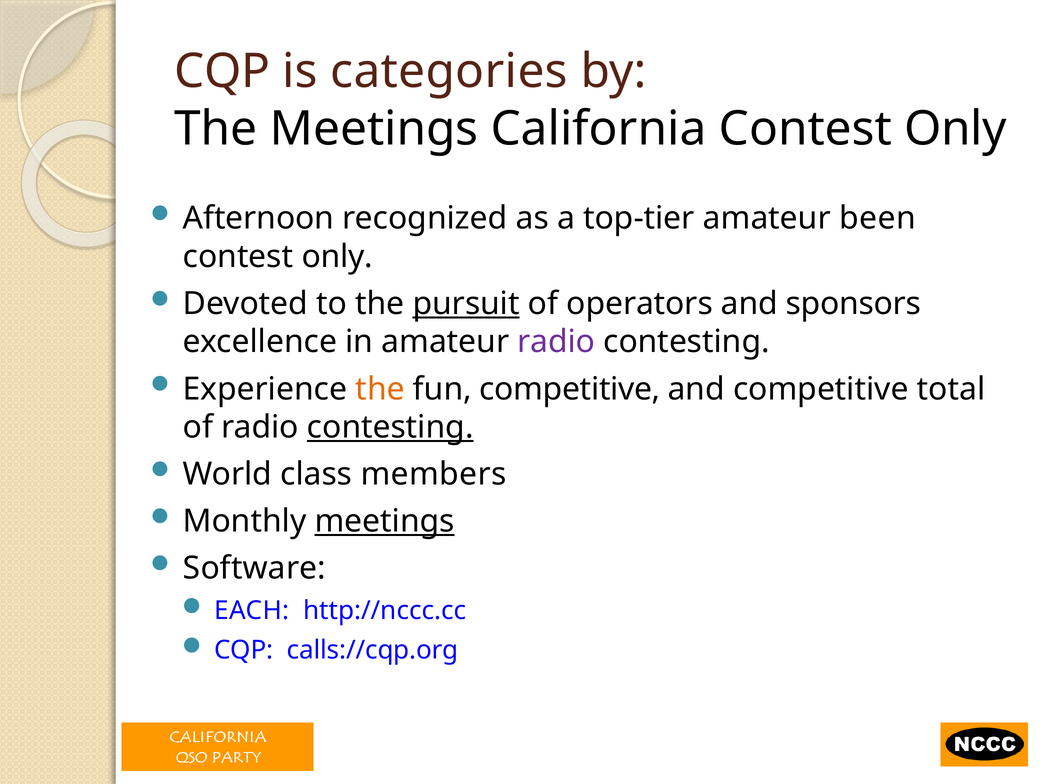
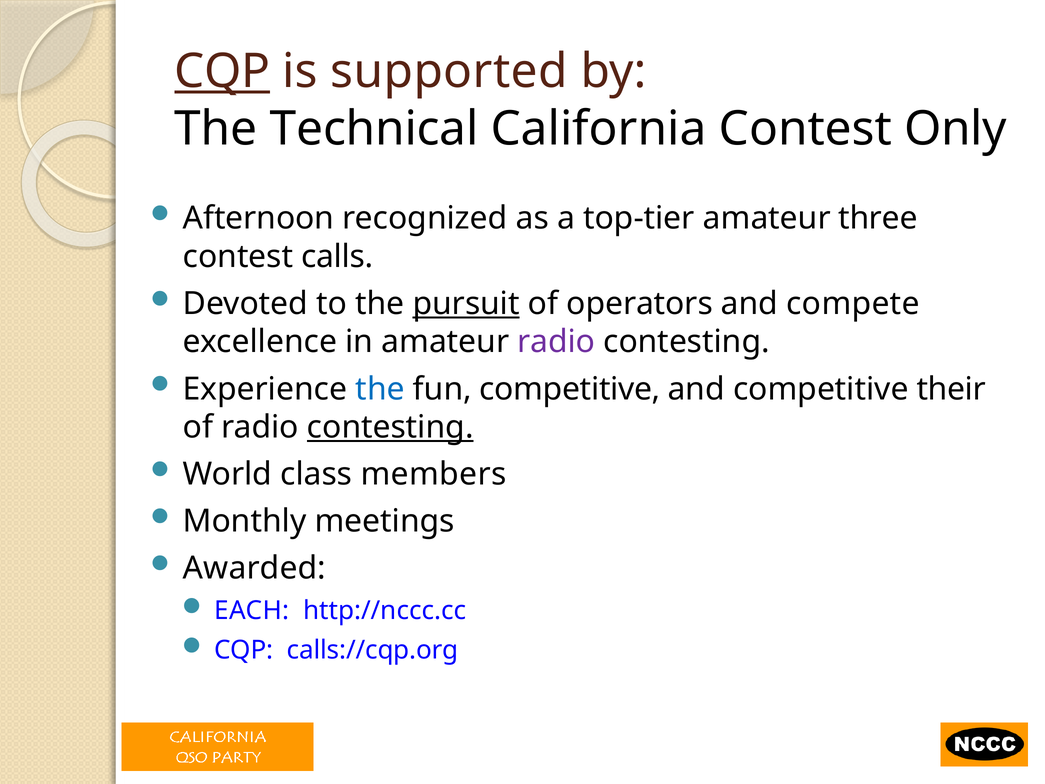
CQP underline: none -> present (222, 71)
categories: categories -> supported (449, 71)
The Meetings: Meetings -> Technical (374, 129)
been: been -> three (878, 218)
only: only -> calls (337, 257)
sponsors: sponsors -> compete (853, 304)
the colour: orange -> blue (380, 389)
total: total -> their (951, 389)
meetings underline: present -> none (385, 521)
Software: Software -> Awarded (254, 568)
